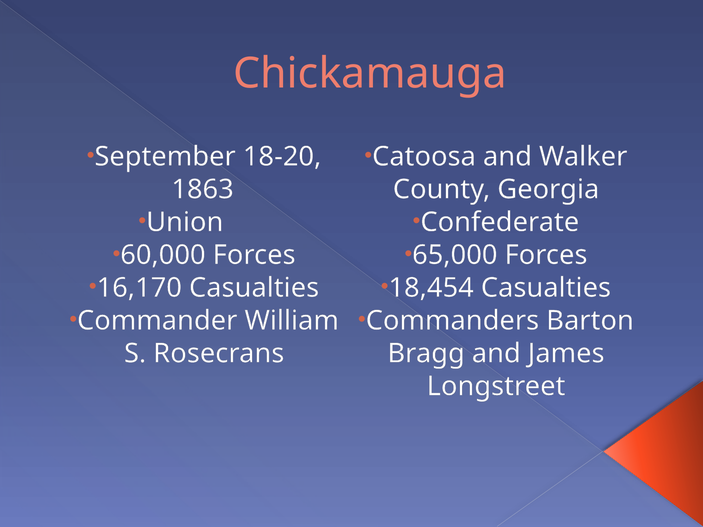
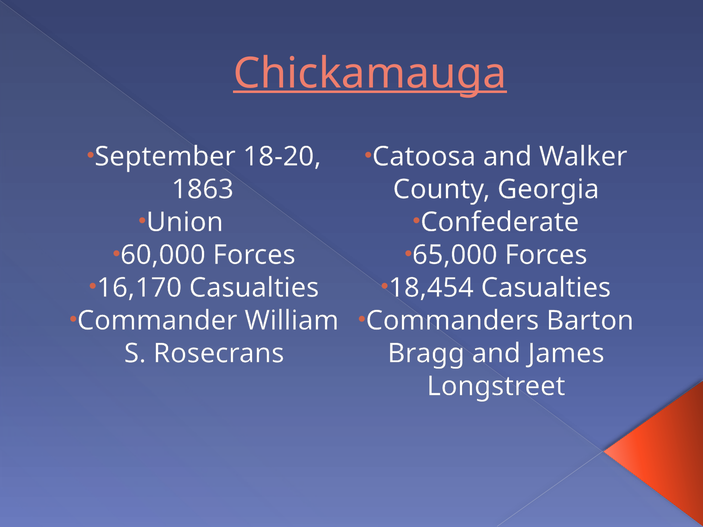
Chickamauga underline: none -> present (370, 73)
